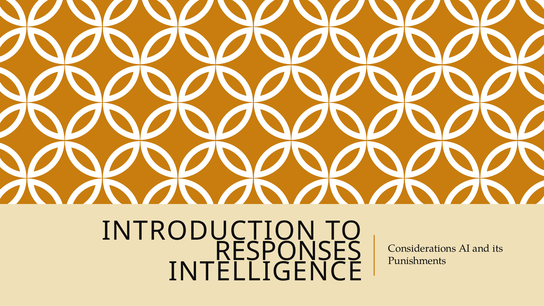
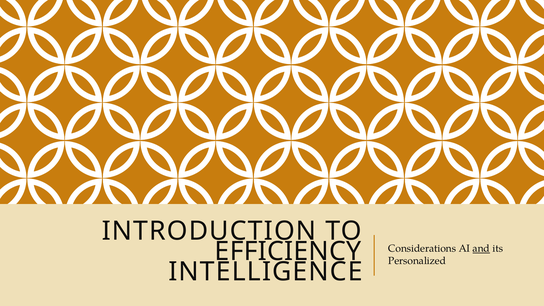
RESPONSES: RESPONSES -> EFFICIENCY (288, 251)
and underline: none -> present (481, 249)
Punishments: Punishments -> Personalized (417, 261)
